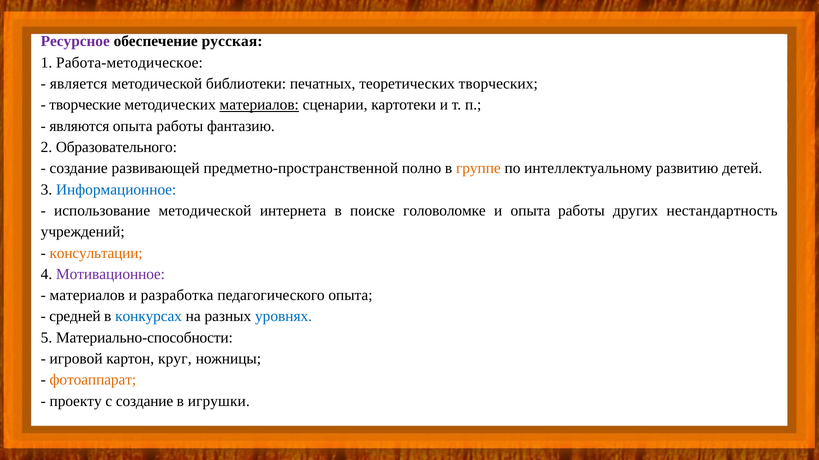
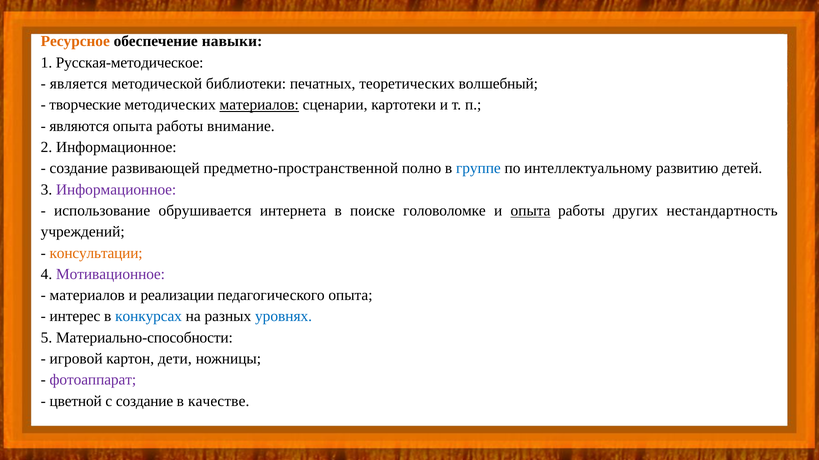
Ресурсное colour: purple -> orange (75, 41)
русская: русская -> навыки (232, 41)
Работа-методическое: Работа-методическое -> Русская-методическое (130, 63)
творческих: творческих -> волшебный (498, 84)
фантазию: фантазию -> внимание (241, 126)
2 Образовательного: Образовательного -> Информационное (116, 147)
группе colour: orange -> blue (478, 169)
Информационное colour: blue -> purple (116, 190)
использование методической: методической -> обрушивается (205, 211)
опыта underline: none -> present (530, 211)
разработка: разработка -> реализации (177, 296)
средней: средней -> интерес (75, 317)
круг: круг -> дети (175, 359)
фотоаппарат colour: orange -> purple (93, 380)
проекту: проекту -> цветной (76, 402)
игрушки: игрушки -> качестве (219, 402)
